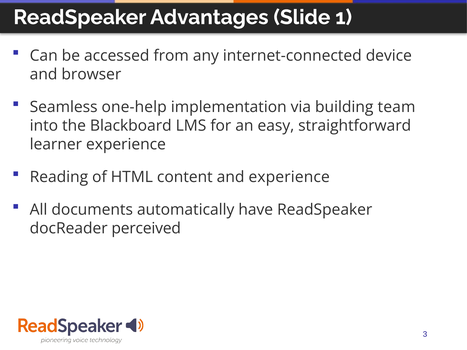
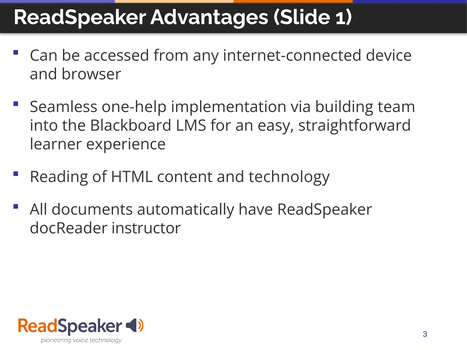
and experience: experience -> technology (289, 177)
perceived: perceived -> instructor (146, 228)
